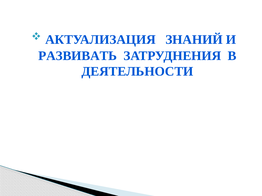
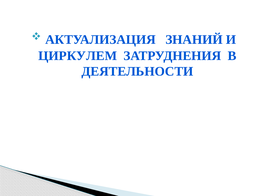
РАЗВИВАТЬ: РАЗВИВАТЬ -> ЦИРКУЛЕМ (78, 56)
